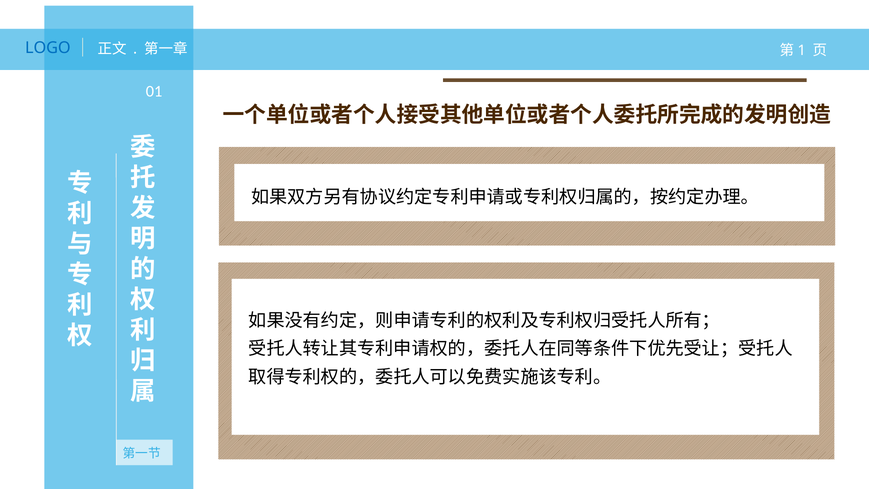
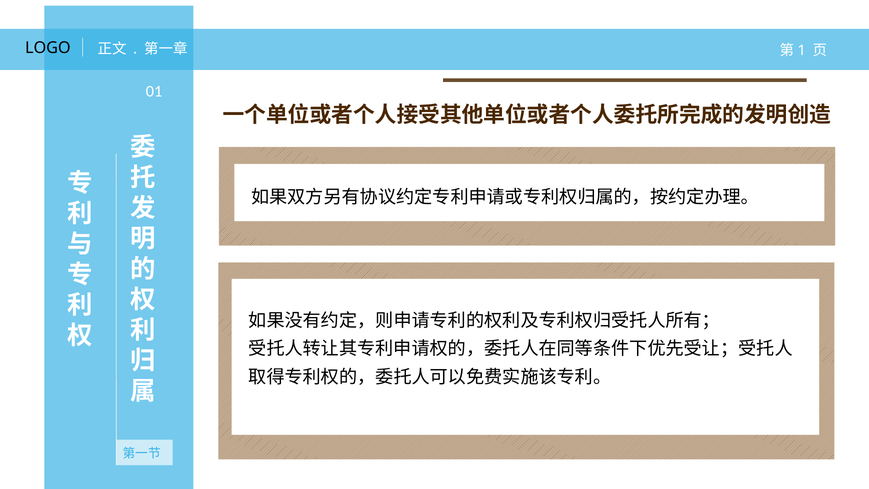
LOGO colour: blue -> black (48, 48)
